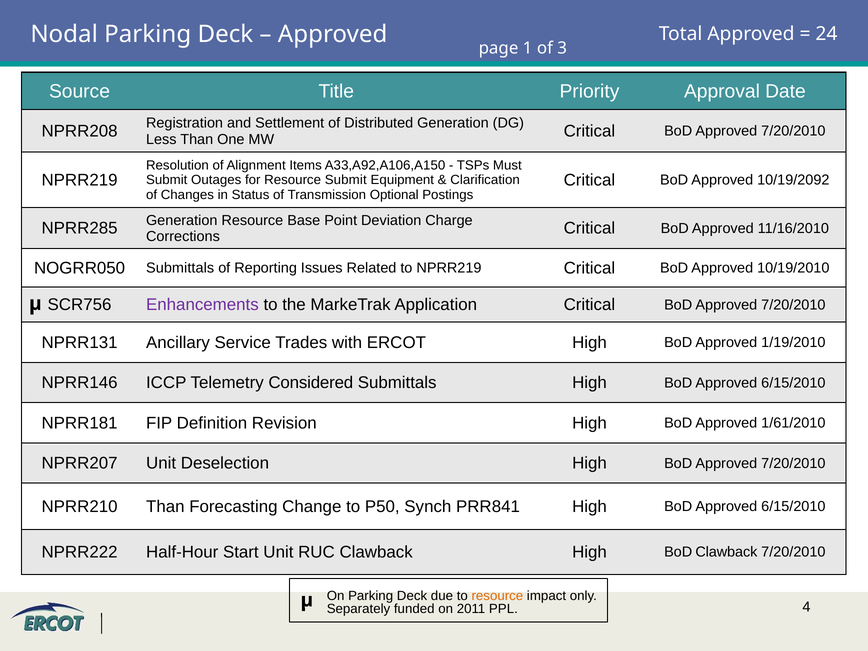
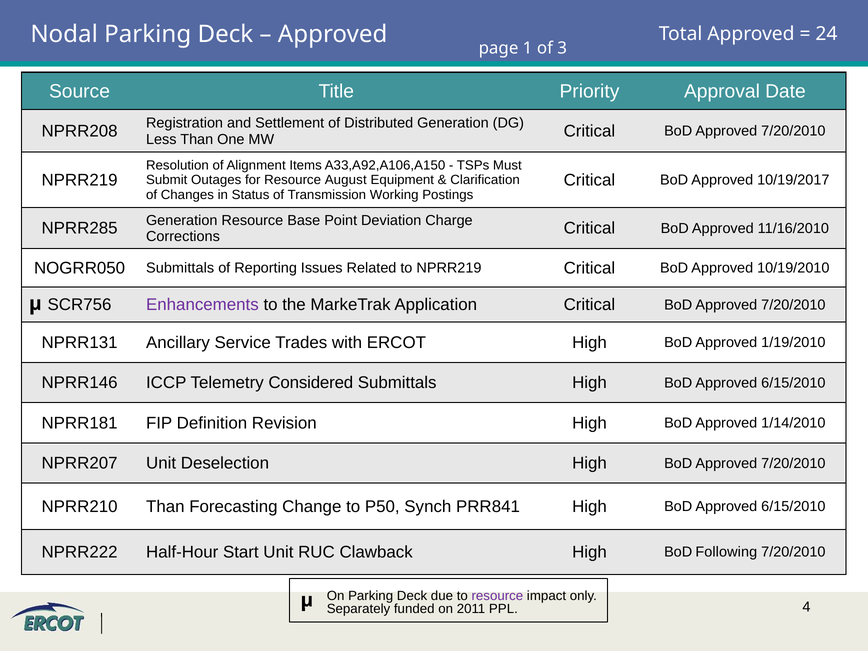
10/19/2092: 10/19/2092 -> 10/19/2017 (793, 180)
Resource Submit: Submit -> August (346, 180)
Optional: Optional -> Working (394, 195)
1/61/2010: 1/61/2010 -> 1/14/2010 (793, 423)
BoD Clawback: Clawback -> Following (726, 552)
resource colour: orange -> purple (497, 596)
